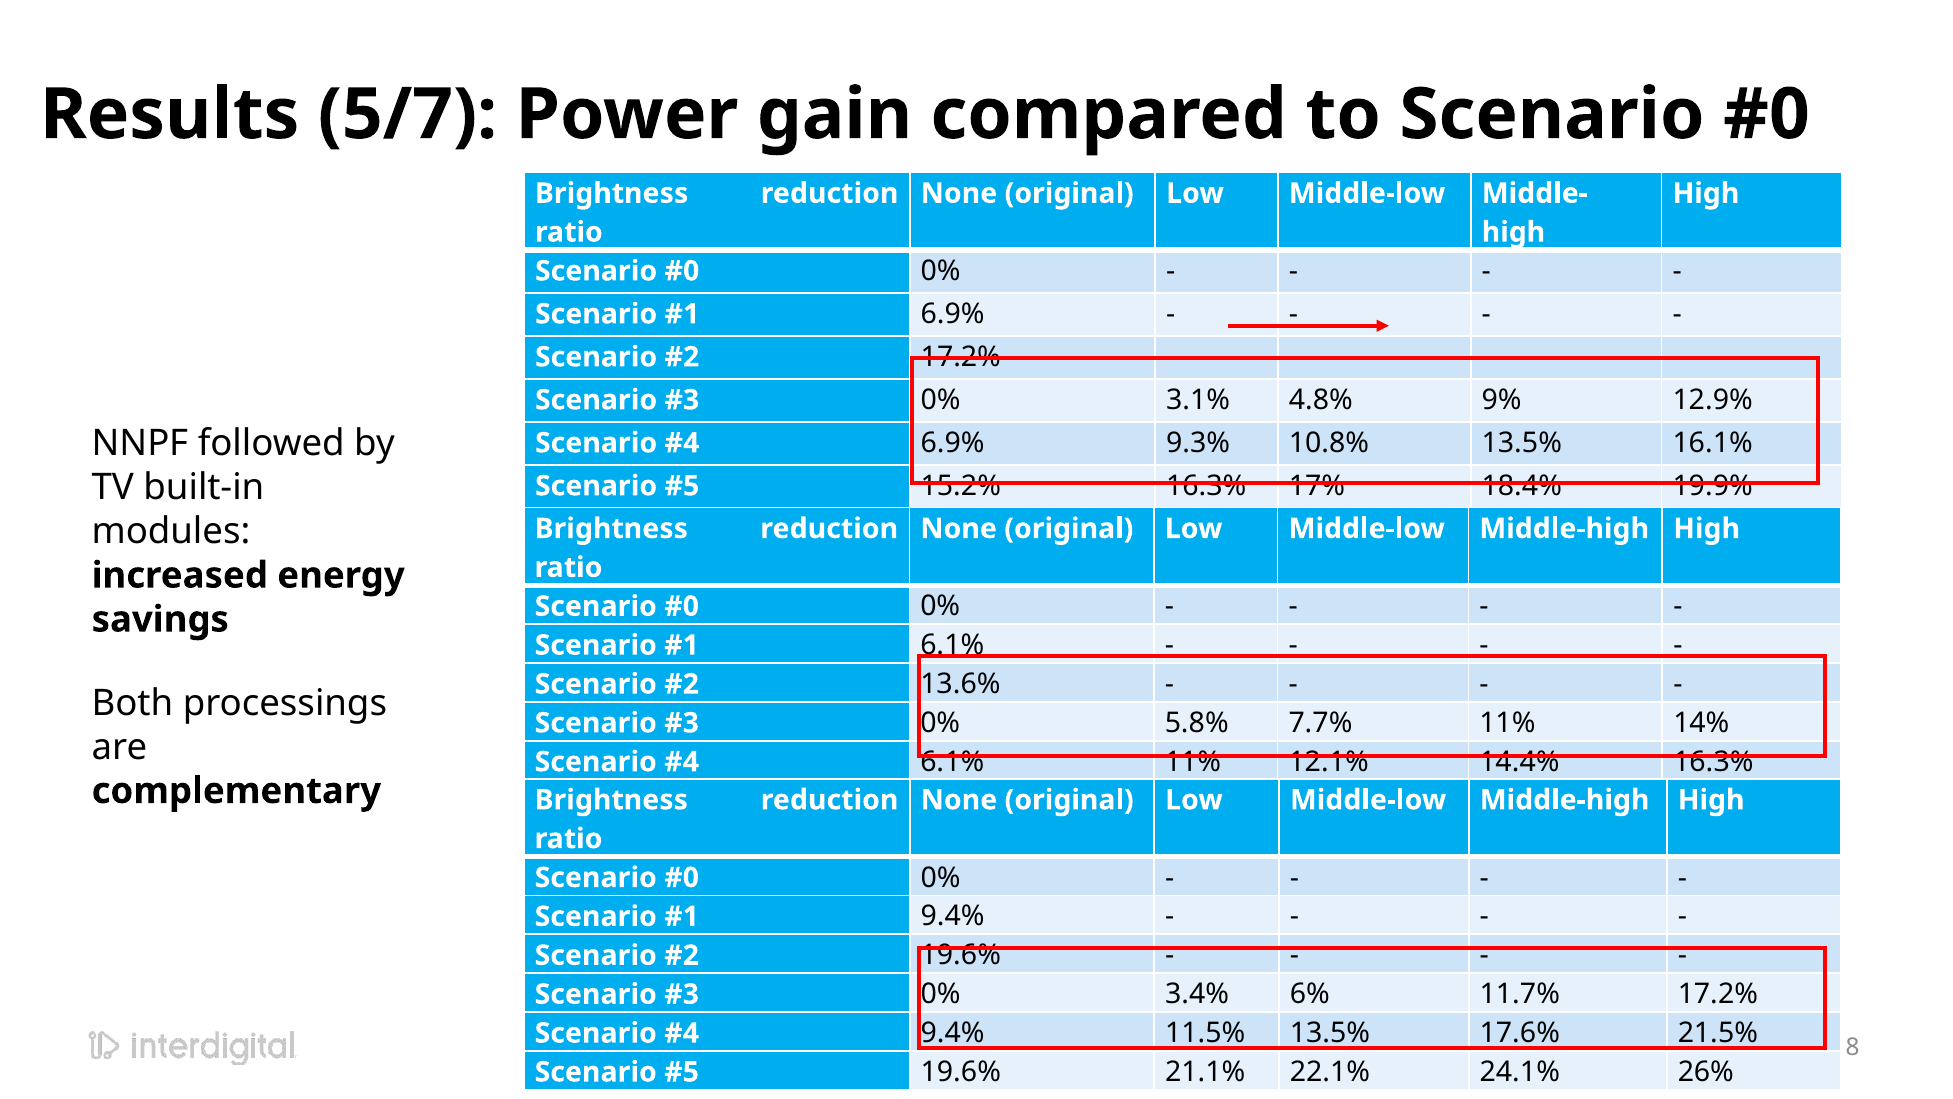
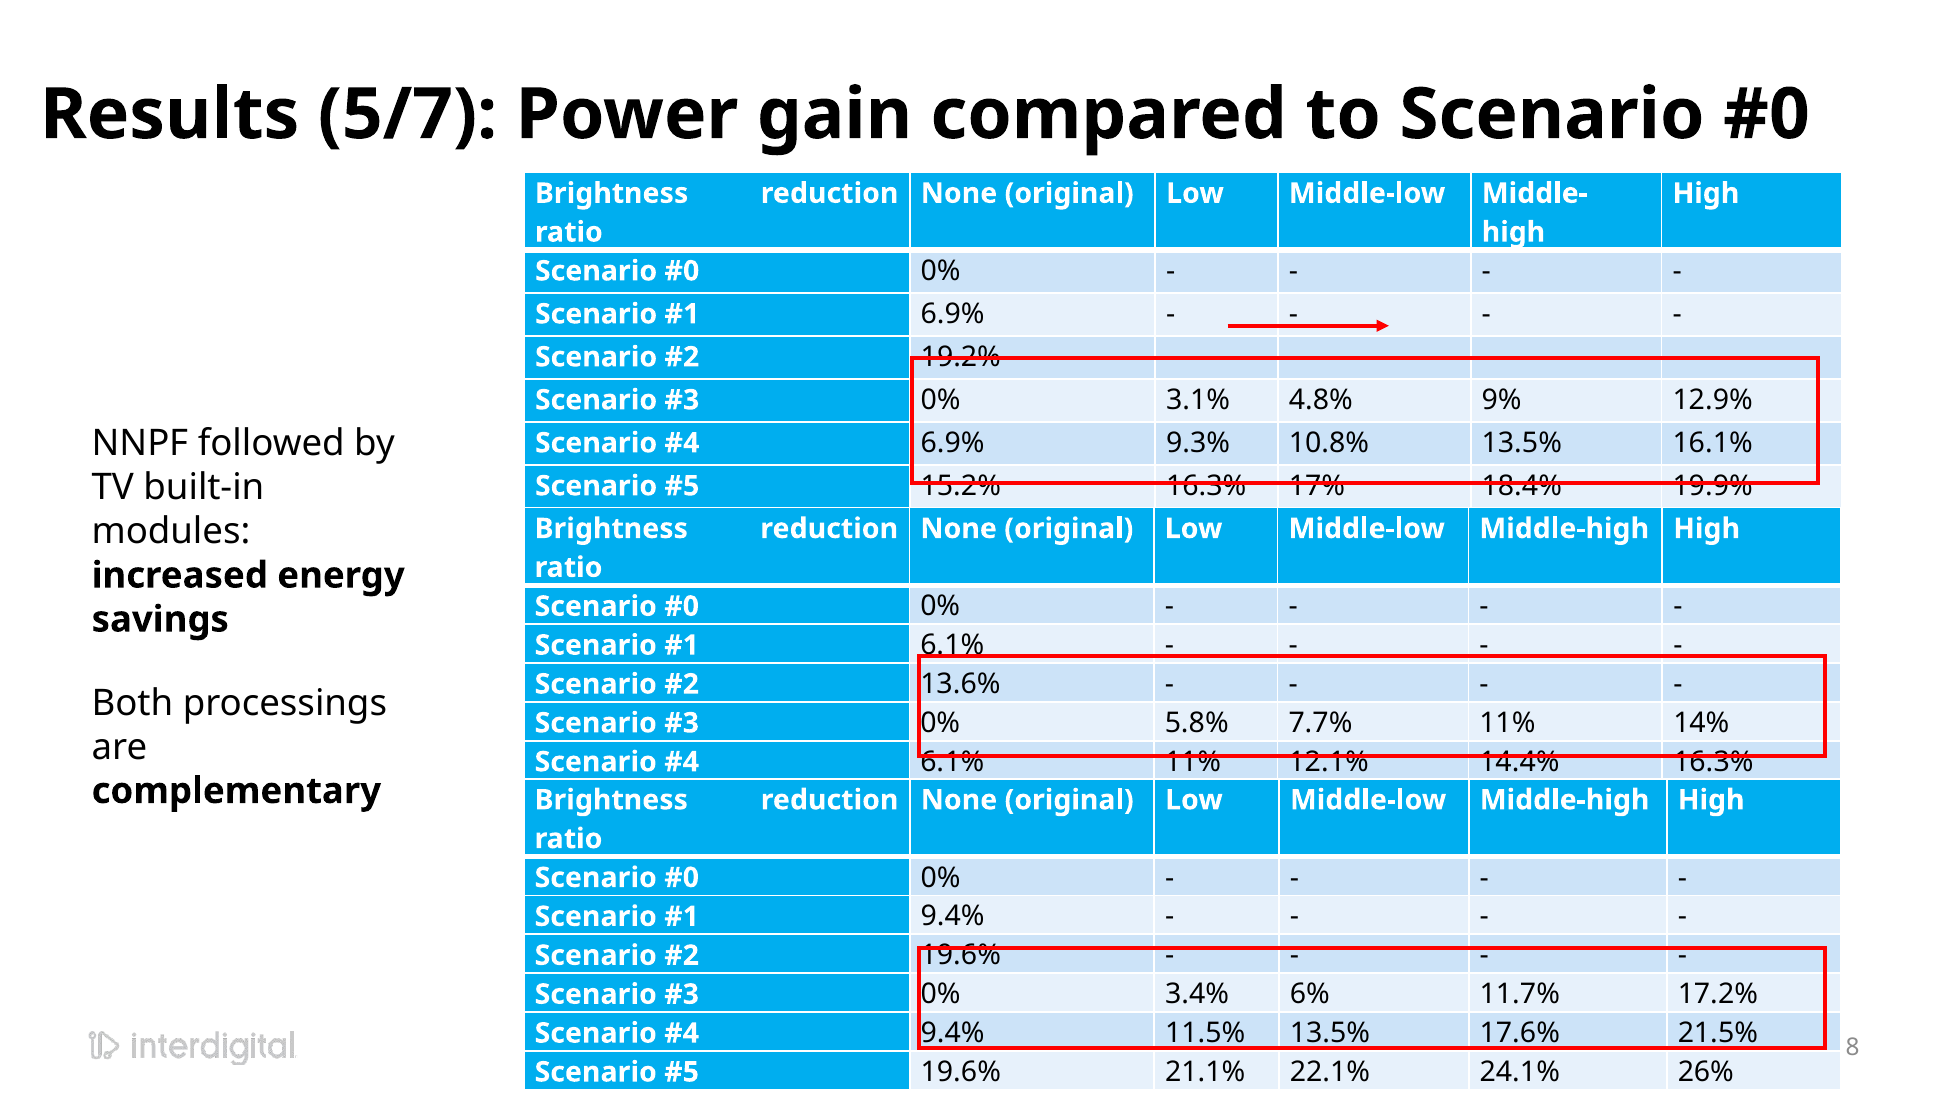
17.2%: 17.2% -> 19.2% (961, 357)
